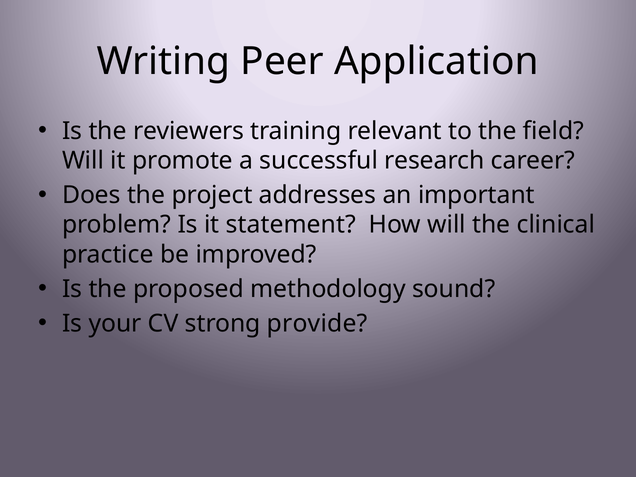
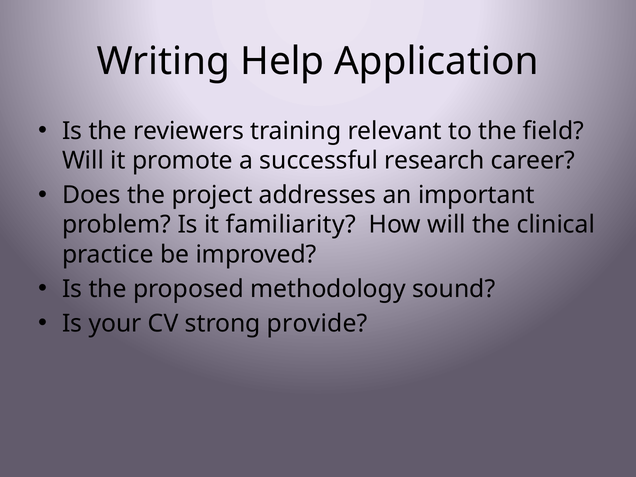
Peer: Peer -> Help (282, 62)
statement: statement -> familiarity (291, 225)
